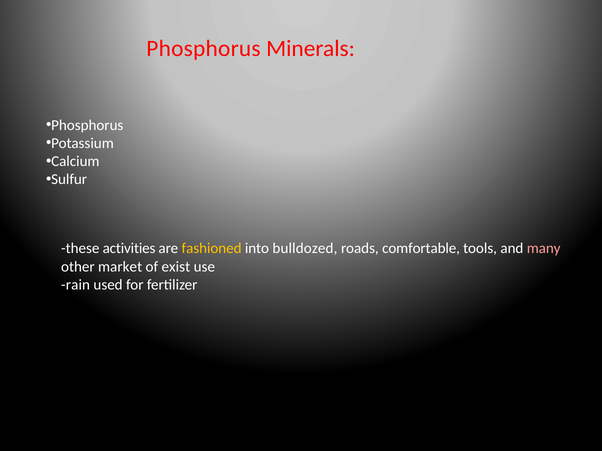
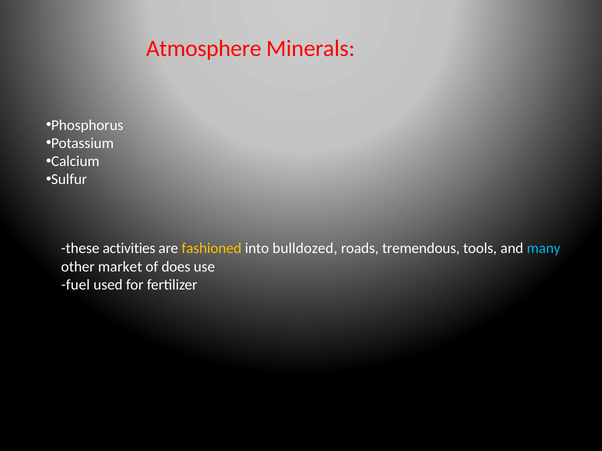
Phosphorus: Phosphorus -> Atmosphere (204, 49)
comfortable: comfortable -> tremendous (421, 249)
many colour: pink -> light blue (544, 249)
exist: exist -> does (176, 267)
rain: rain -> fuel (76, 285)
